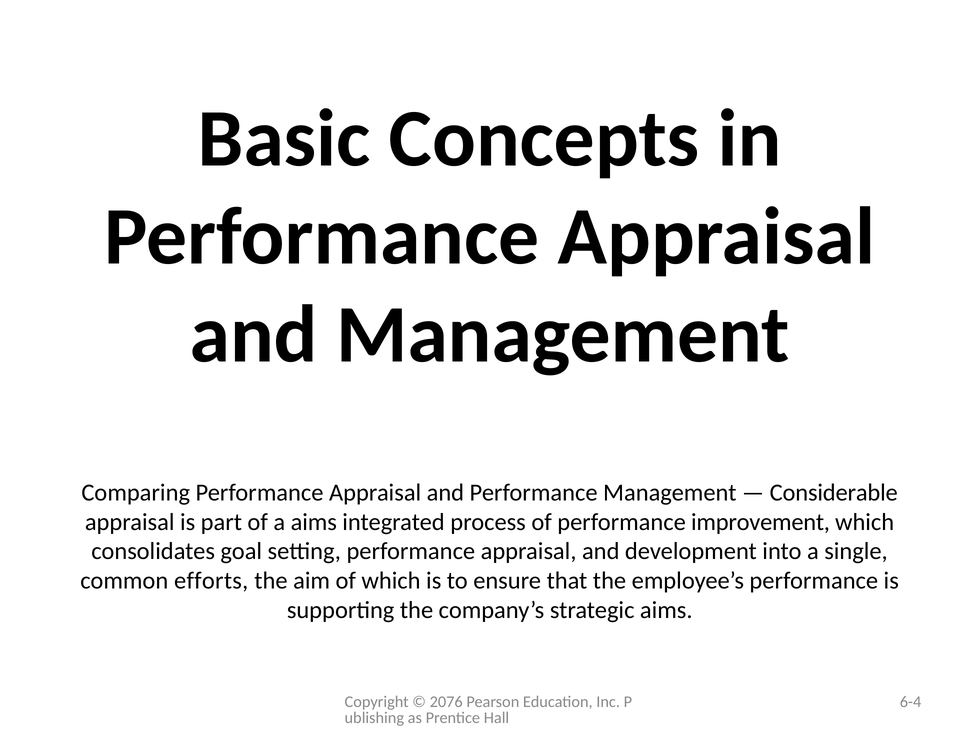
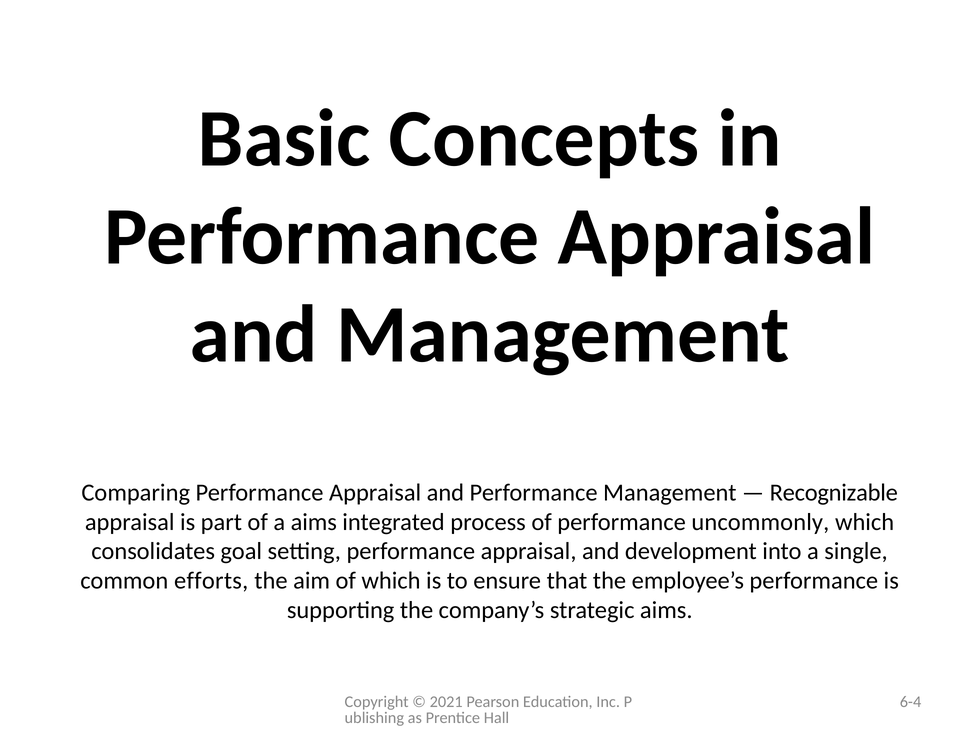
Considerable: Considerable -> Recognizable (834, 493)
improvement: improvement -> uncommonly (760, 522)
2076: 2076 -> 2021 (446, 702)
